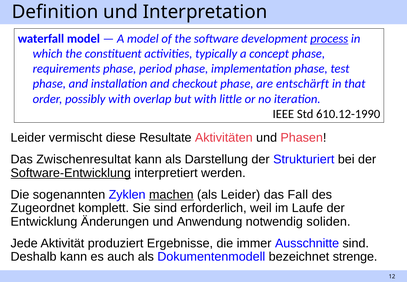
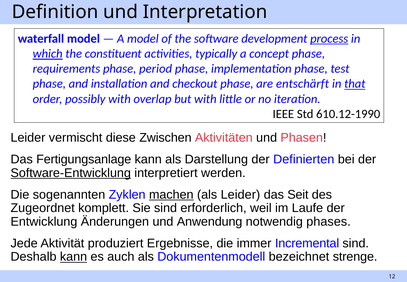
which underline: none -> present (48, 54)
that underline: none -> present (355, 84)
Resultate: Resultate -> Zwischen (165, 138)
Zwischenresultat: Zwischenresultat -> Fertigungsanlage (84, 159)
Strukturiert: Strukturiert -> Definierten (304, 159)
Fall: Fall -> Seit (298, 194)
soliden: soliden -> phases (329, 221)
Ausschnitte: Ausschnitte -> Incremental (307, 243)
kann underline: none -> present (74, 257)
